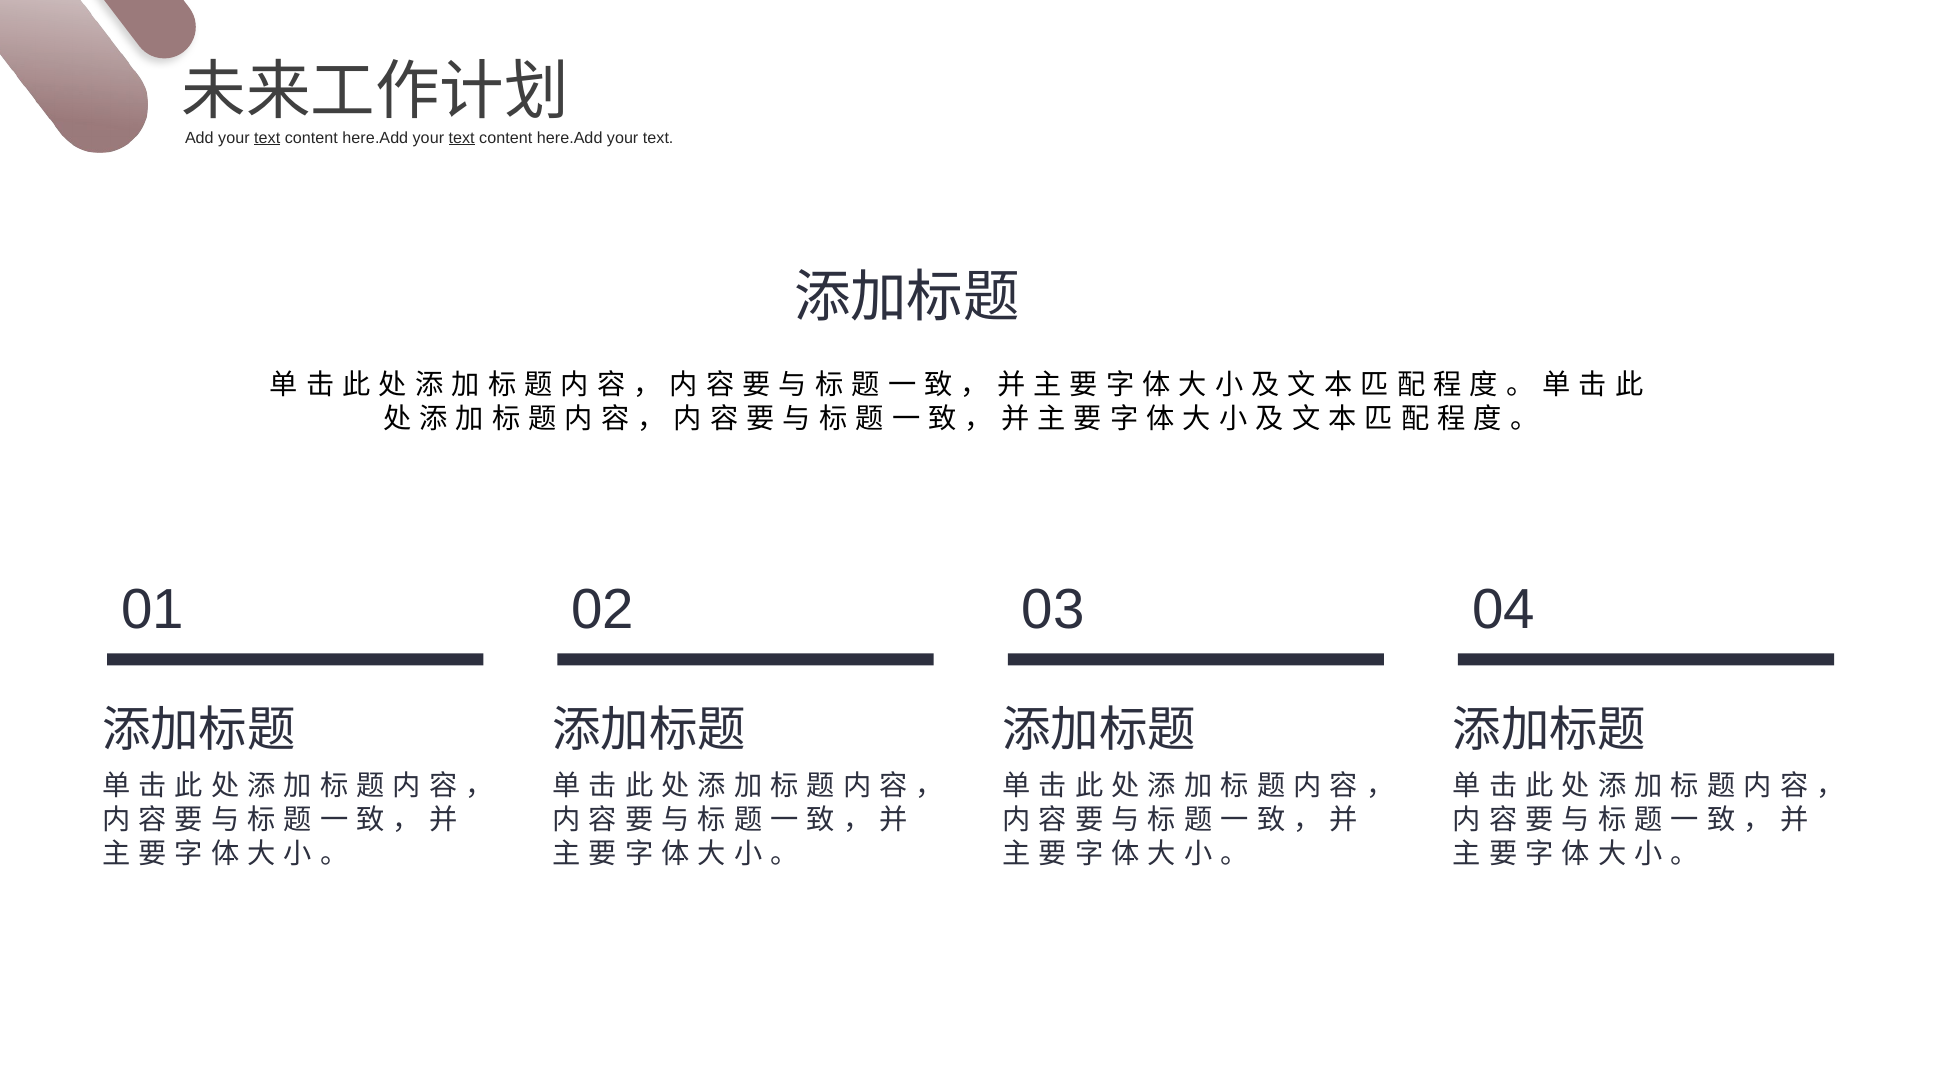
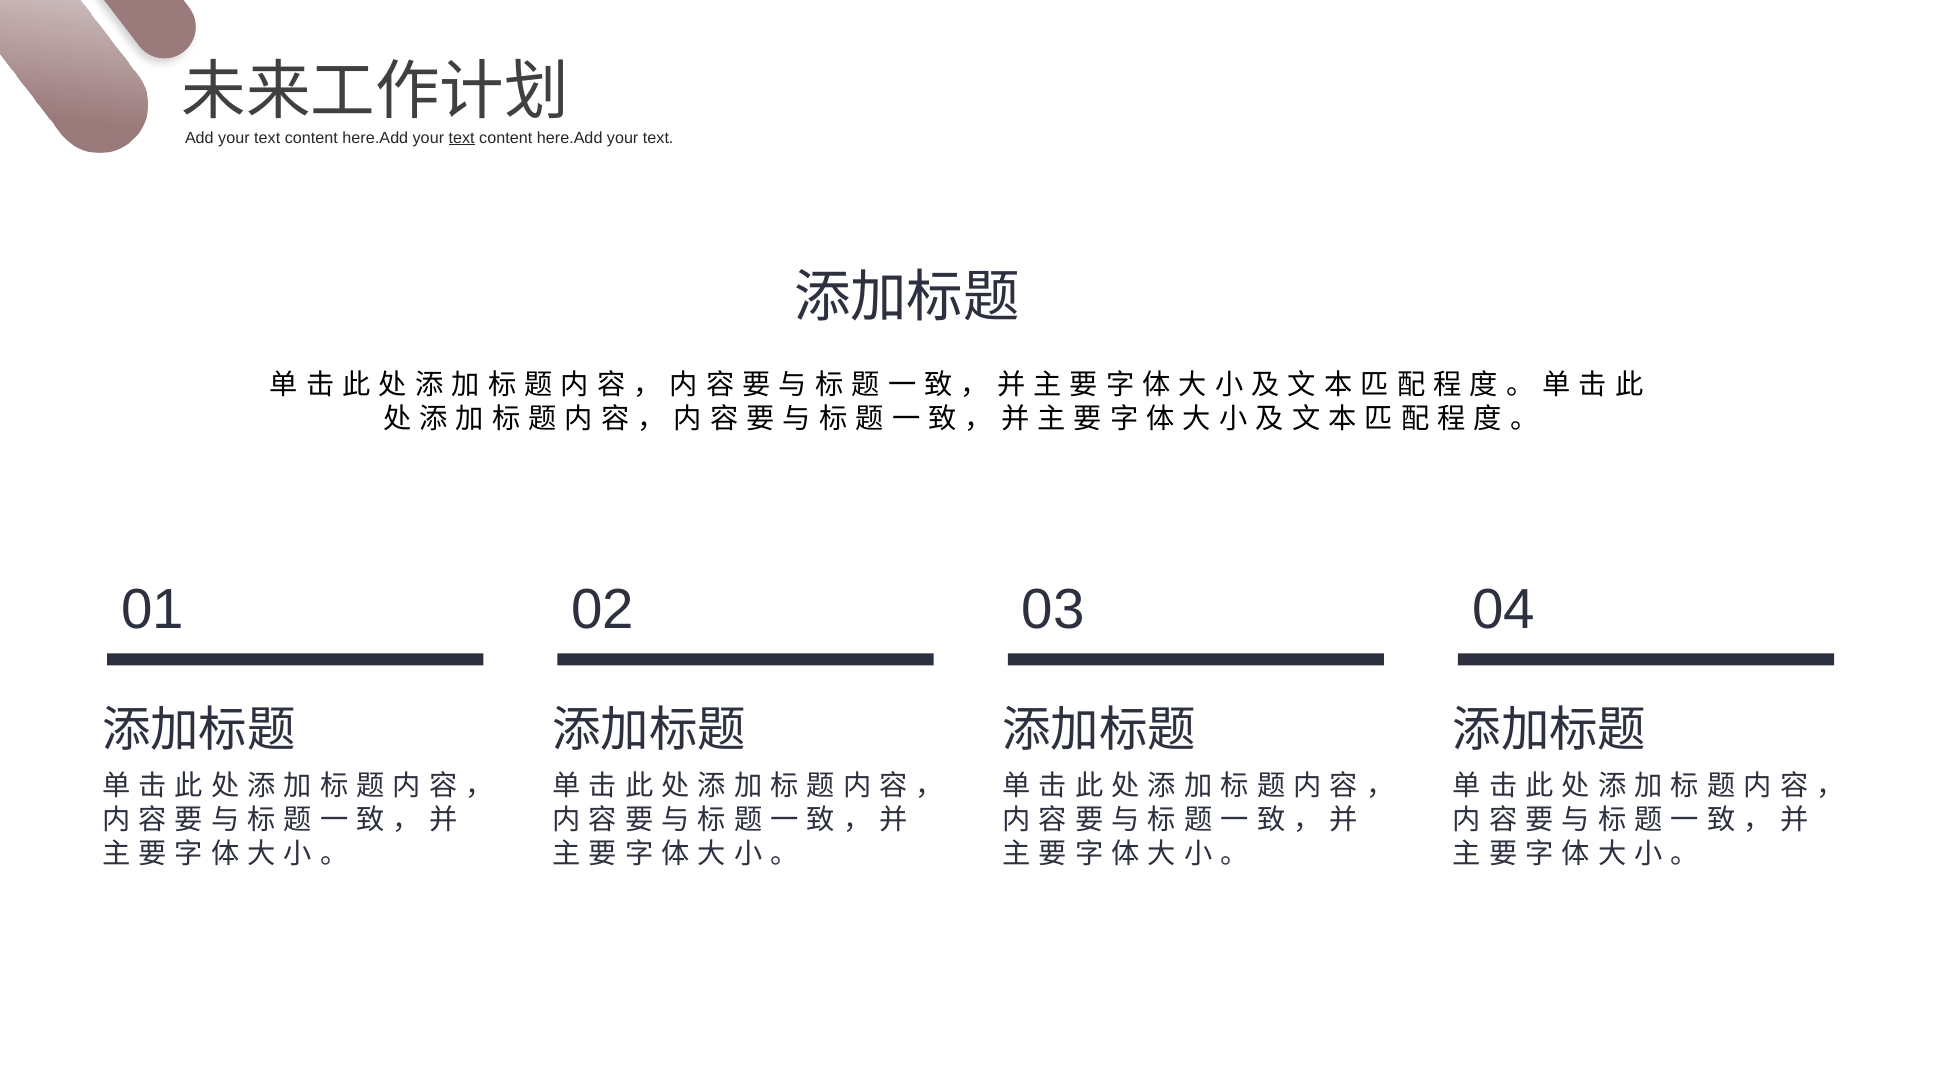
text underline: present -> none (267, 138)
